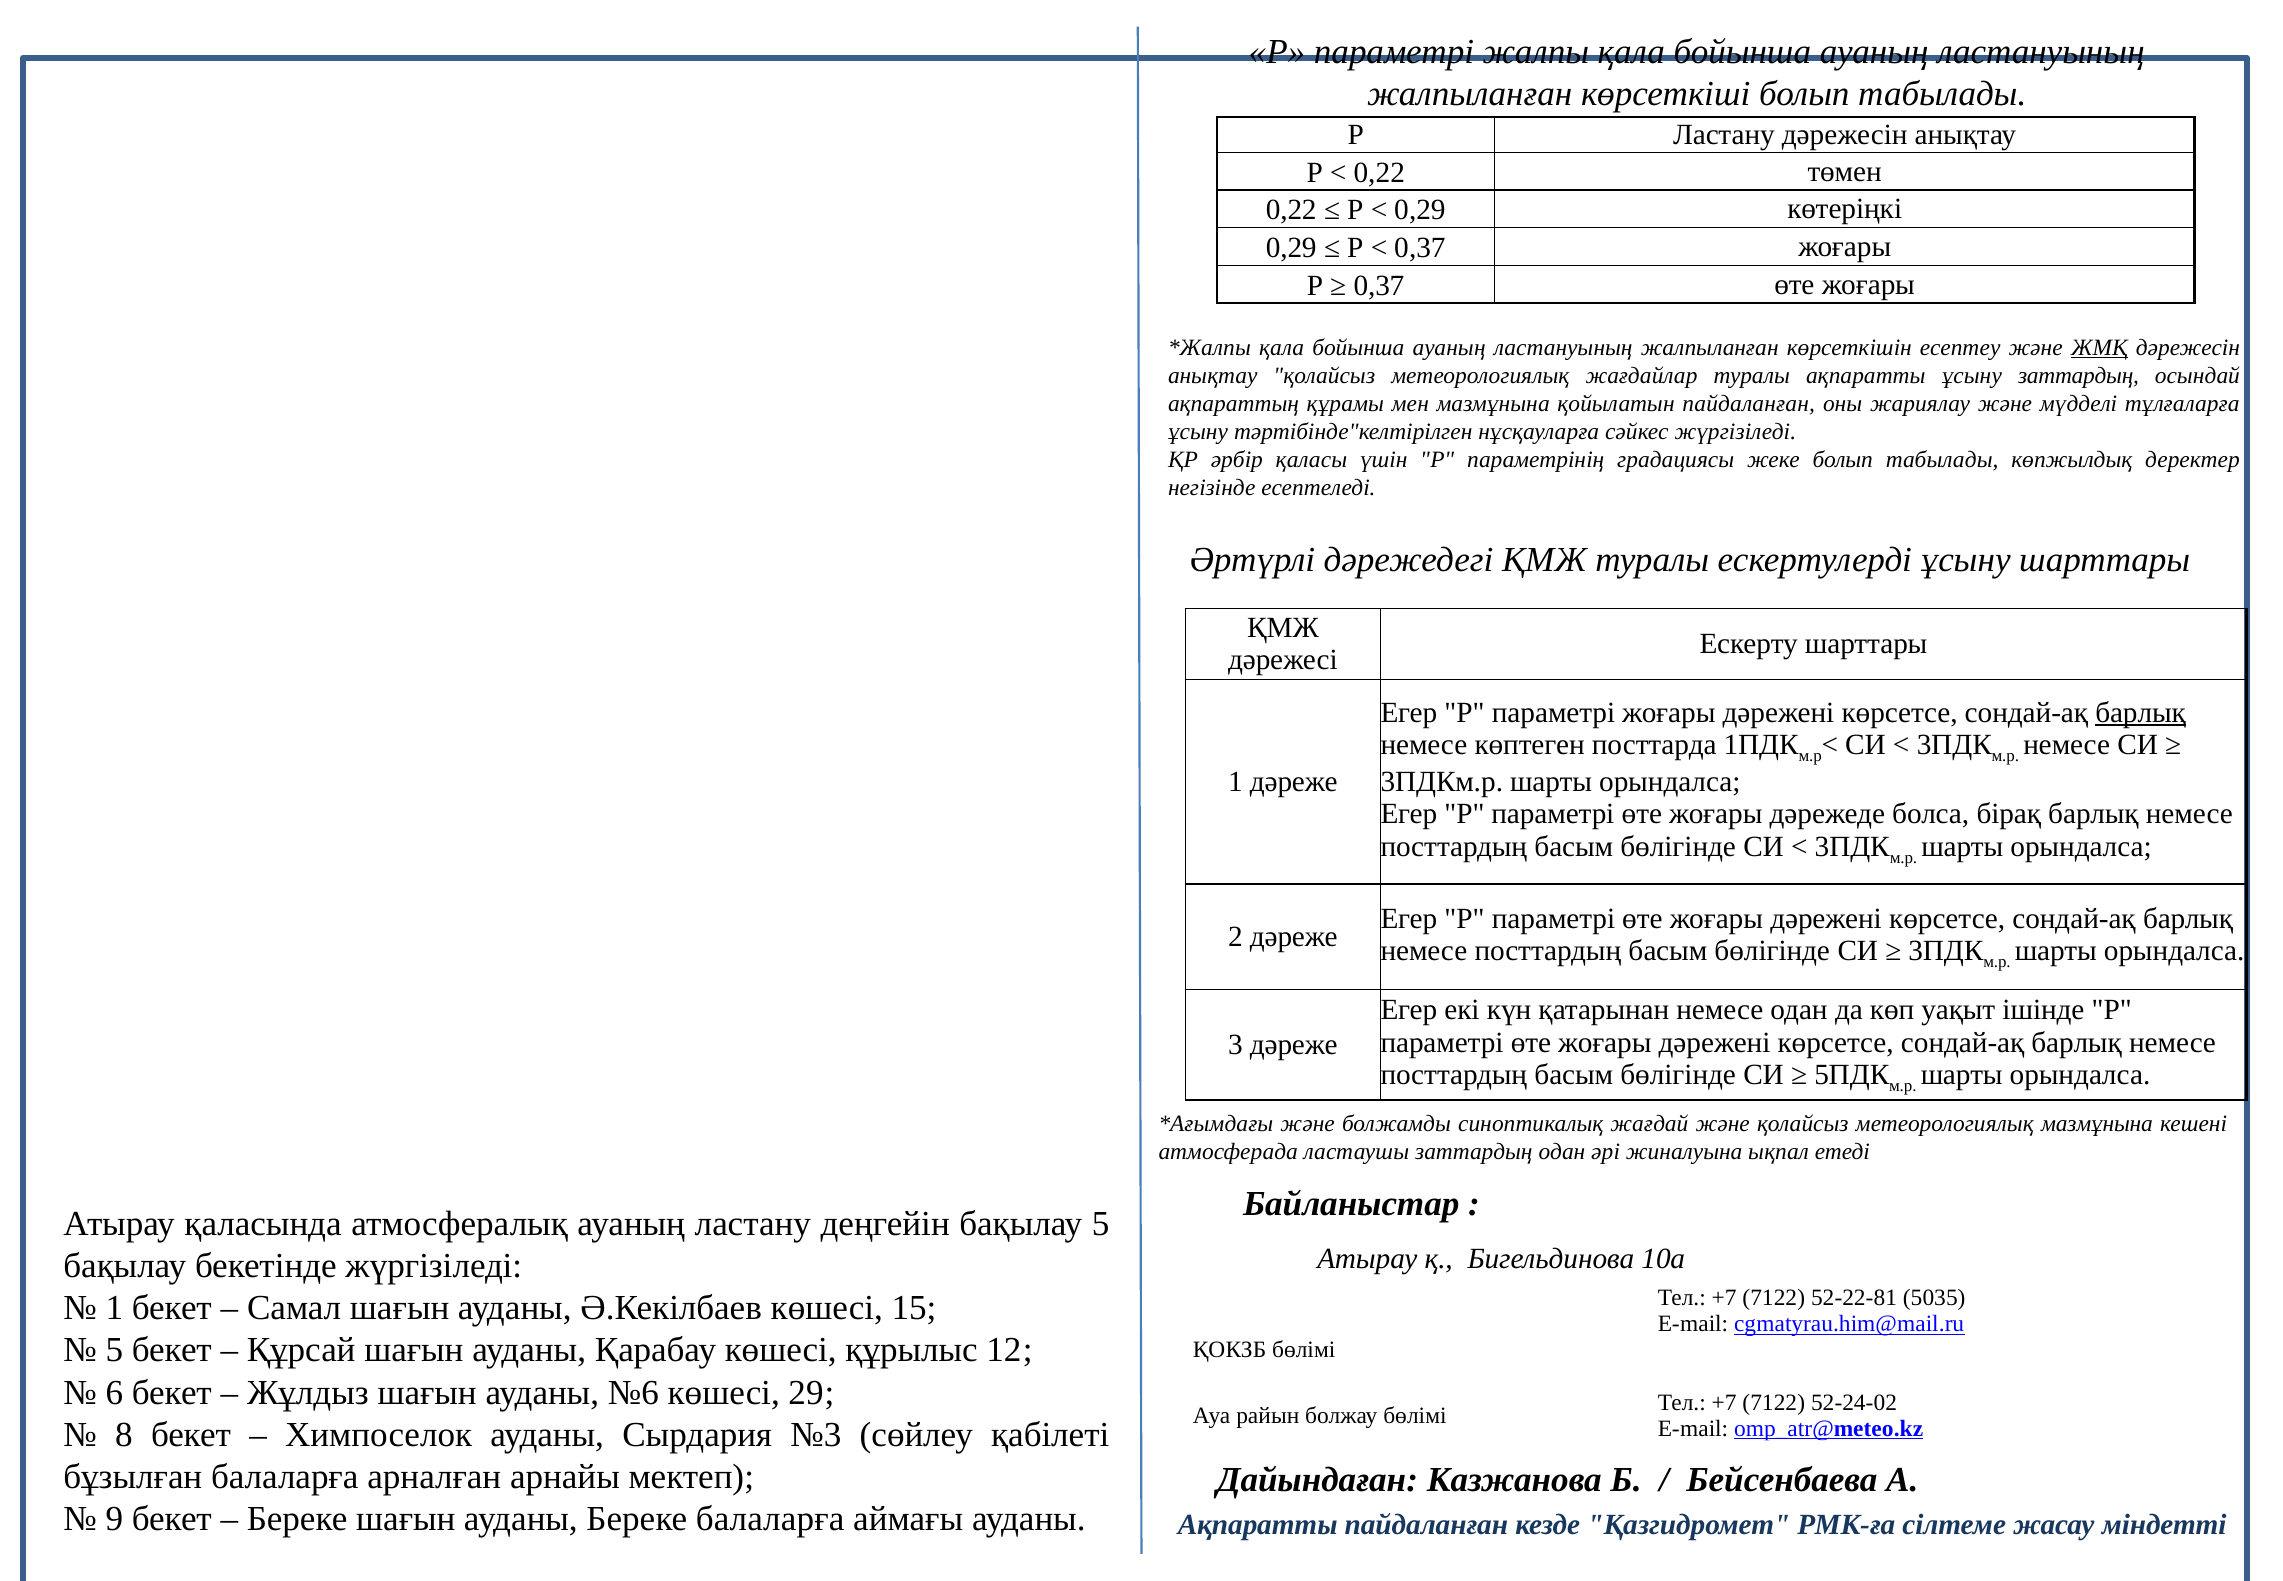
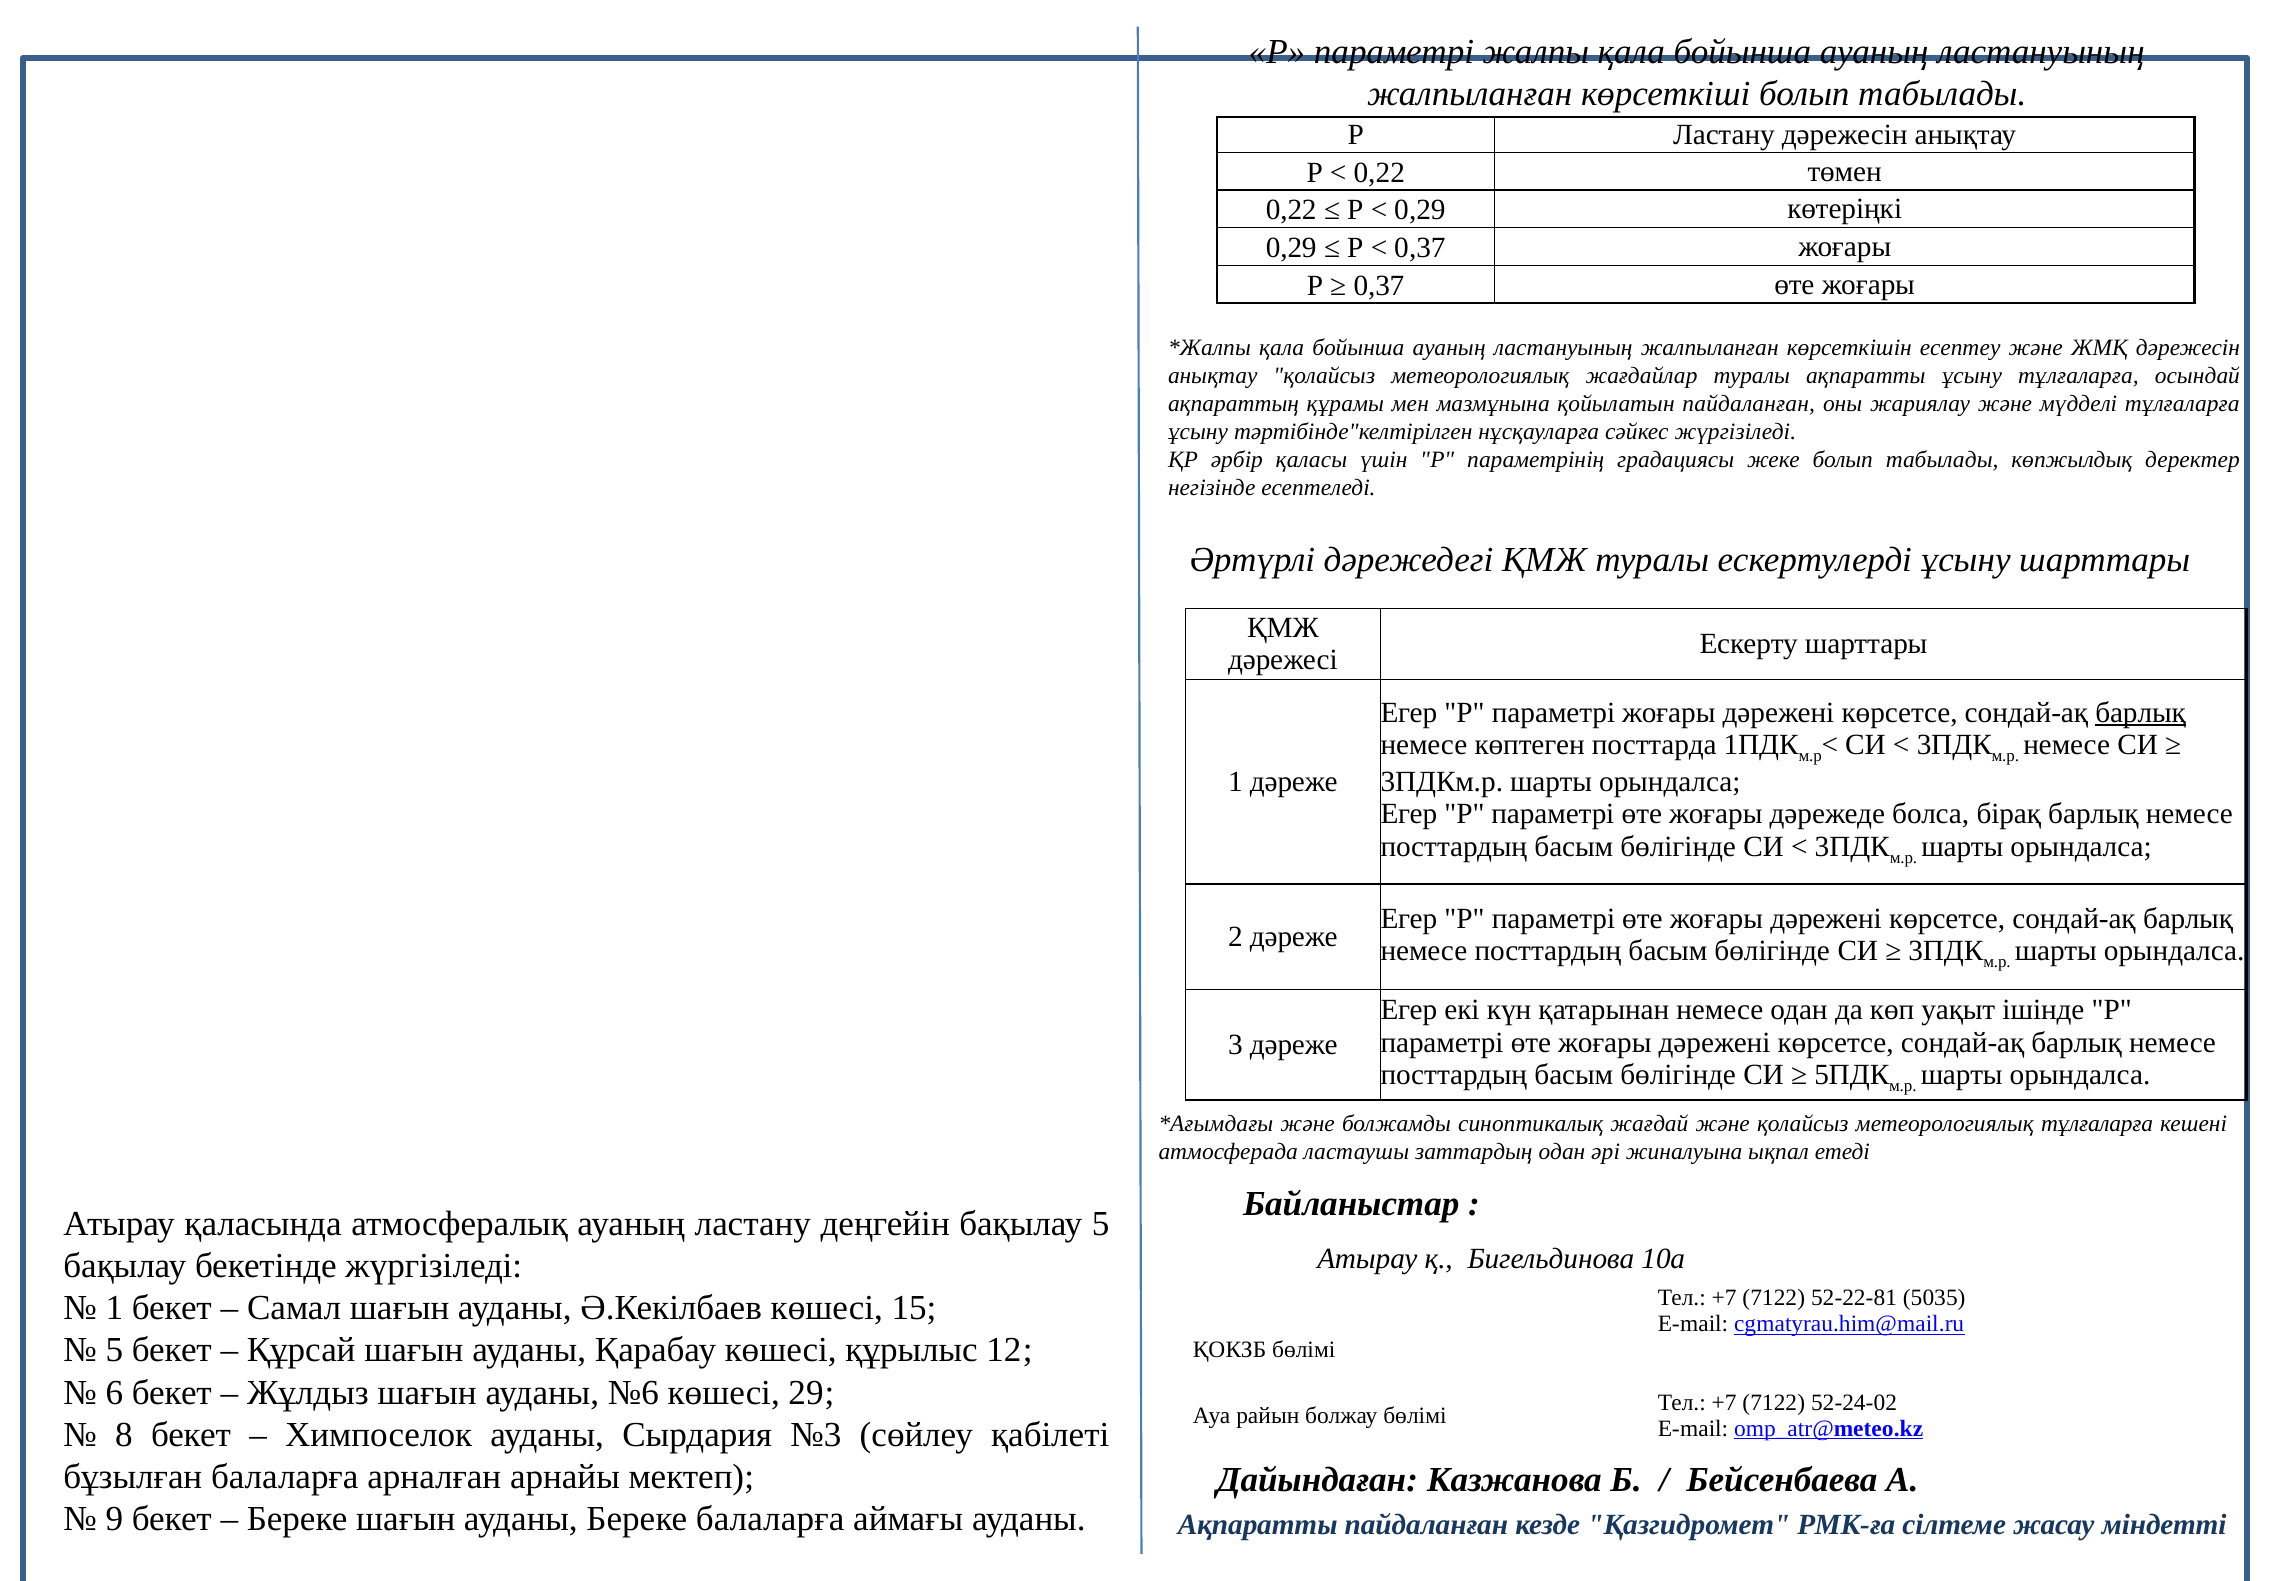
ЖМҚ underline: present -> none (2099, 348)
ұсыну заттардың: заттардың -> тұлғаларға (2078, 376)
метеорологиялық мазмұнына: мазмұнына -> тұлғаларға (2097, 1123)
